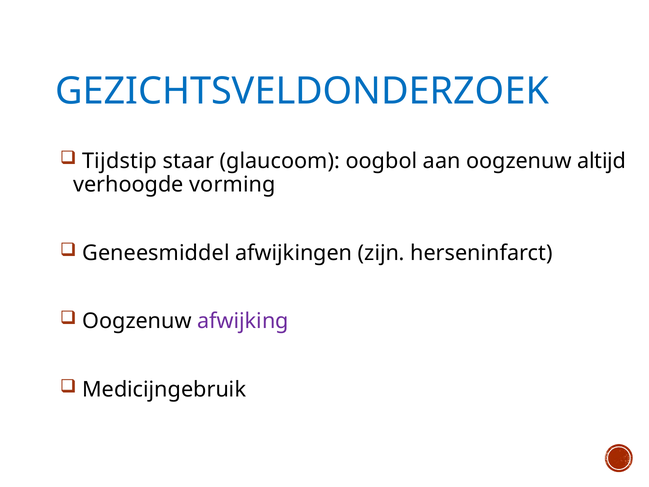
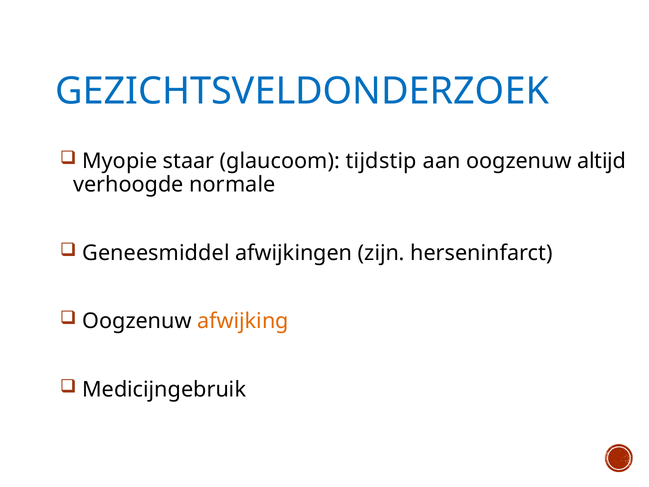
Tijdstip: Tijdstip -> Myopie (120, 161)
oogbol: oogbol -> tijdstip (381, 161)
vorming: vorming -> normale (232, 184)
afwijking colour: purple -> orange (243, 321)
